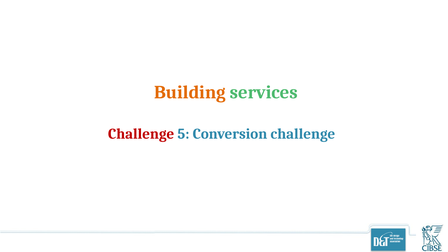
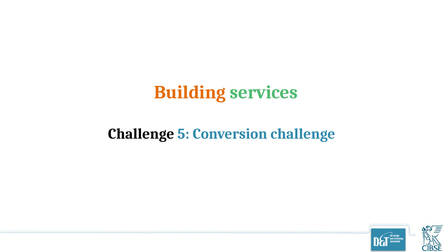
Challenge colour: red -> black (141, 134)
